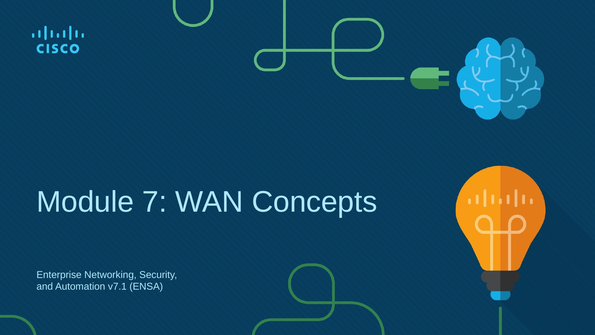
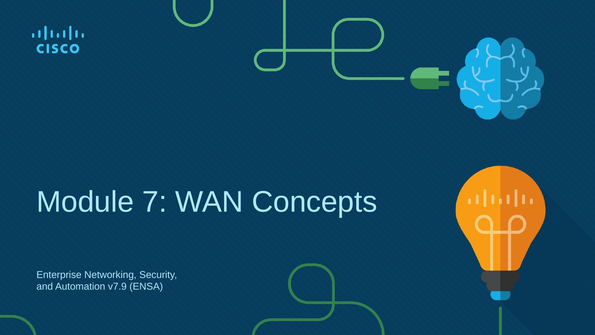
v7.1: v7.1 -> v7.9 (117, 286)
